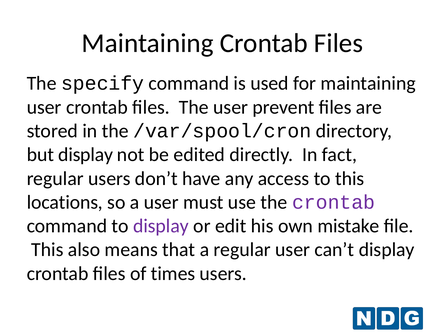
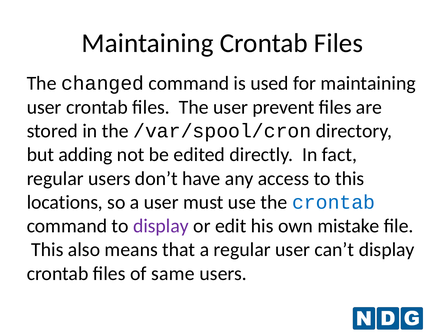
specify: specify -> changed (103, 83)
but display: display -> adding (86, 155)
crontab colour: purple -> blue (334, 202)
times: times -> same (173, 273)
